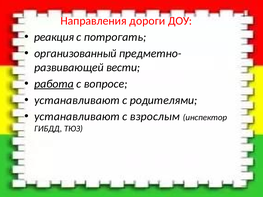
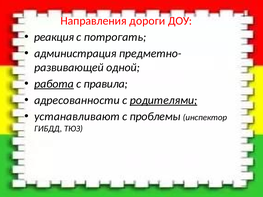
организованный: организованный -> администрация (75, 54)
вести: вести -> одной (123, 68)
вопросе: вопросе -> правила (106, 84)
устанавливают: устанавливают -> адресованности (77, 100)
родителями underline: none -> present (164, 100)
взрослым: взрослым -> проблемы (155, 117)
